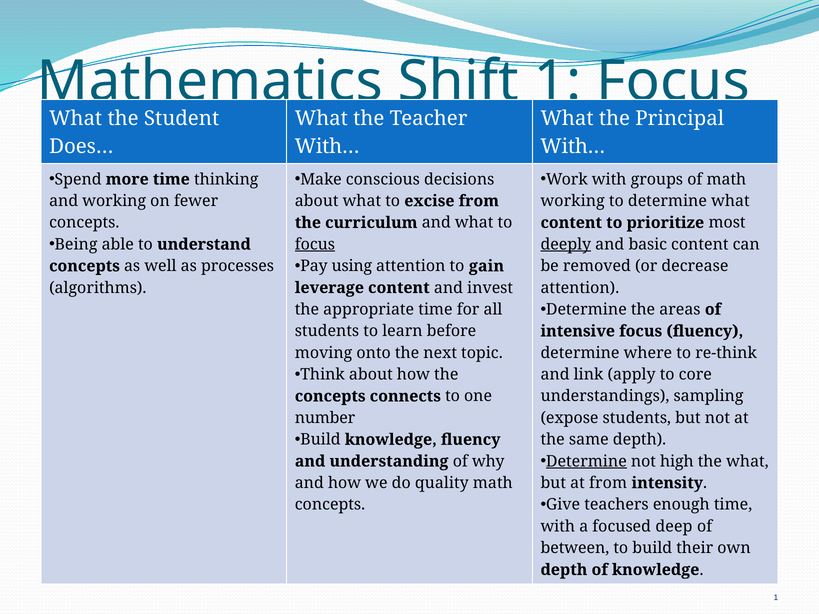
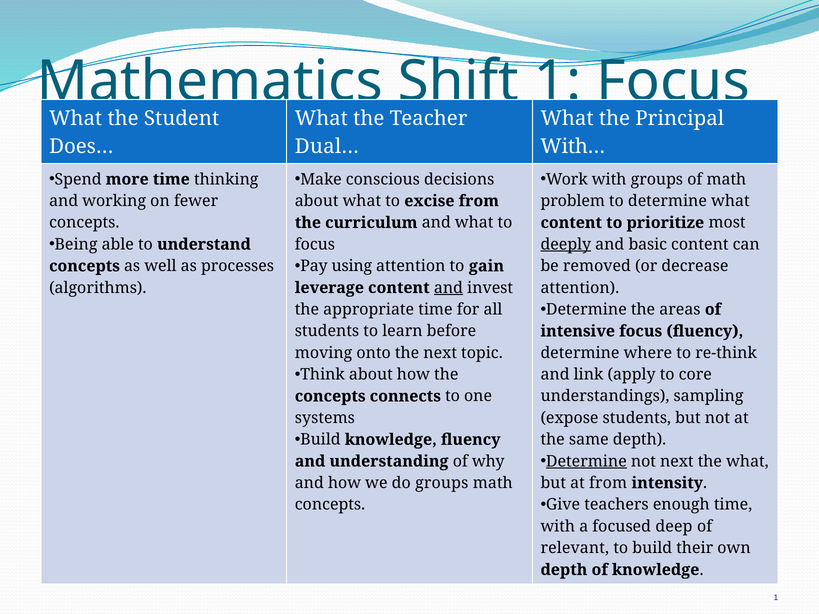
With…: With… -> Dual… (327, 147)
working: working -> problem (573, 201)
focus underline: present -> none (315, 244)
and underline: none -> present (448, 288)
number: number -> systems (325, 418)
not high: high -> next (677, 461)
do quality: quality -> groups (442, 483)
between: between -> relevant (575, 548)
